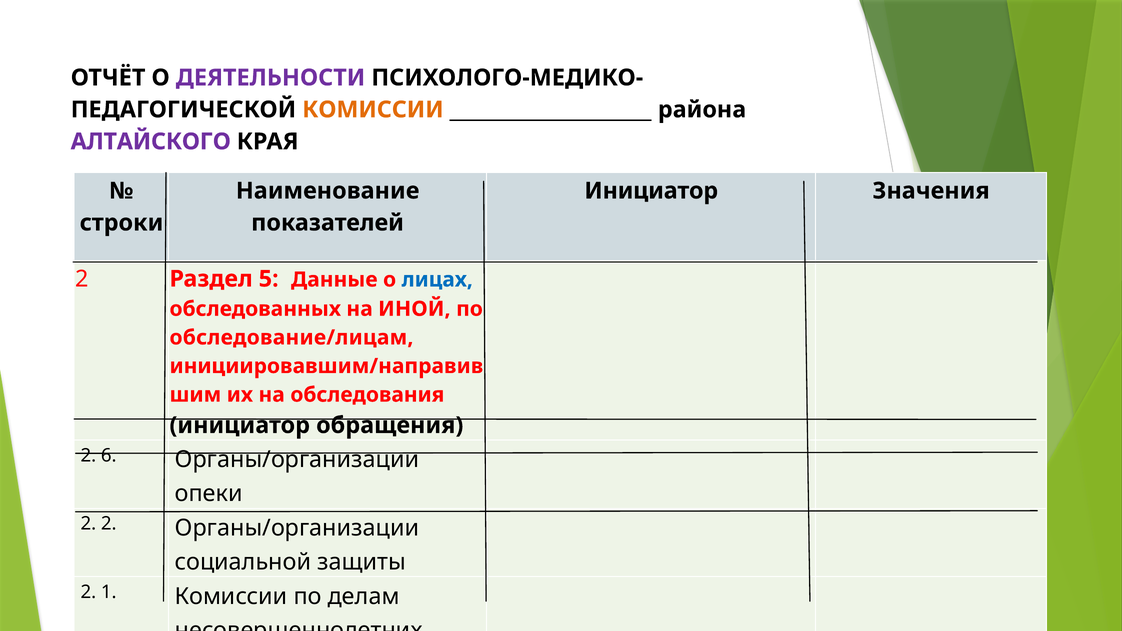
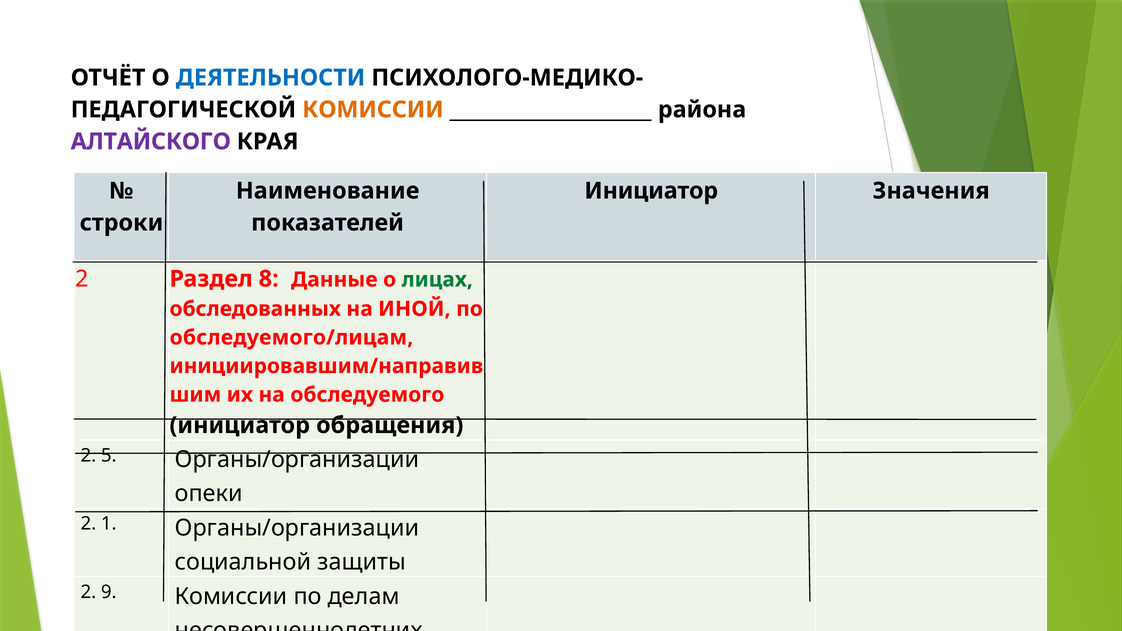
ДЕЯТЕЛЬНОСТИ colour: purple -> blue (271, 78)
5: 5 -> 8 (269, 279)
лицах colour: blue -> green (437, 280)
обследование/лицам: обследование/лицам -> обследуемого/лицам (291, 338)
обследования: обследования -> обследуемого (367, 395)
6: 6 -> 5 (109, 455)
2 2: 2 -> 1 (109, 524)
1: 1 -> 9 (109, 592)
